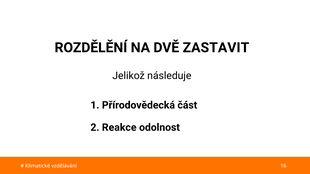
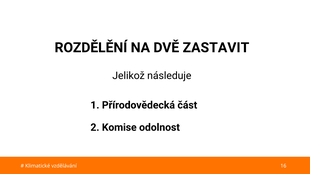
Reakce: Reakce -> Komise (119, 128)
